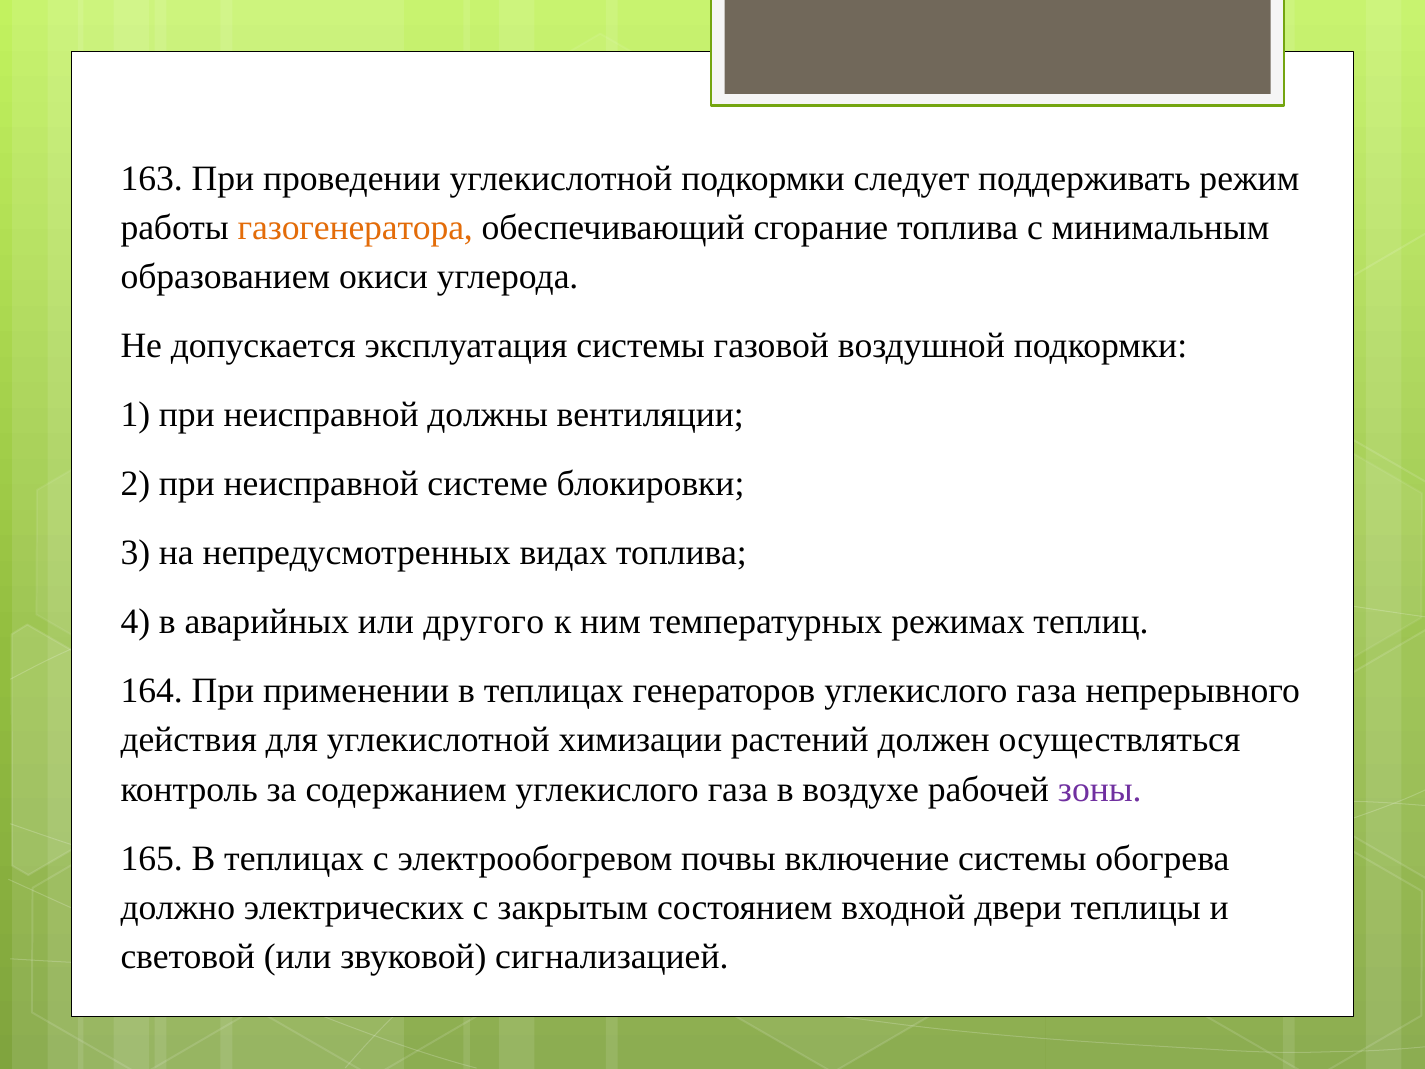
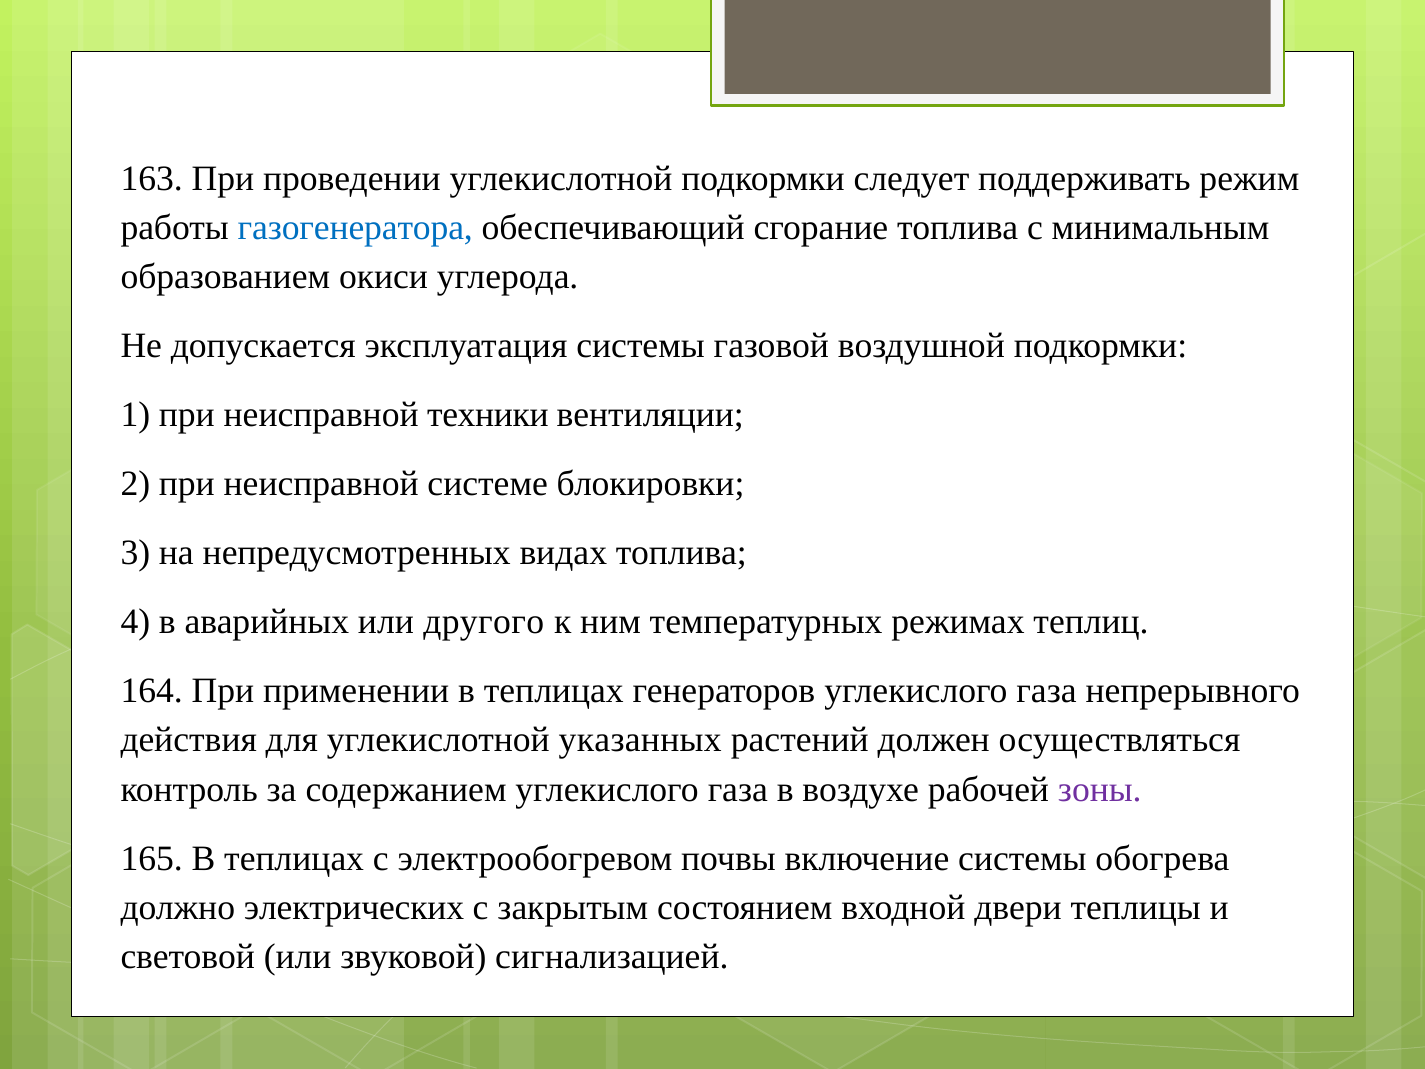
газогенератора colour: orange -> blue (355, 228)
должны: должны -> техники (488, 415)
химизации: химизации -> указанных (640, 740)
